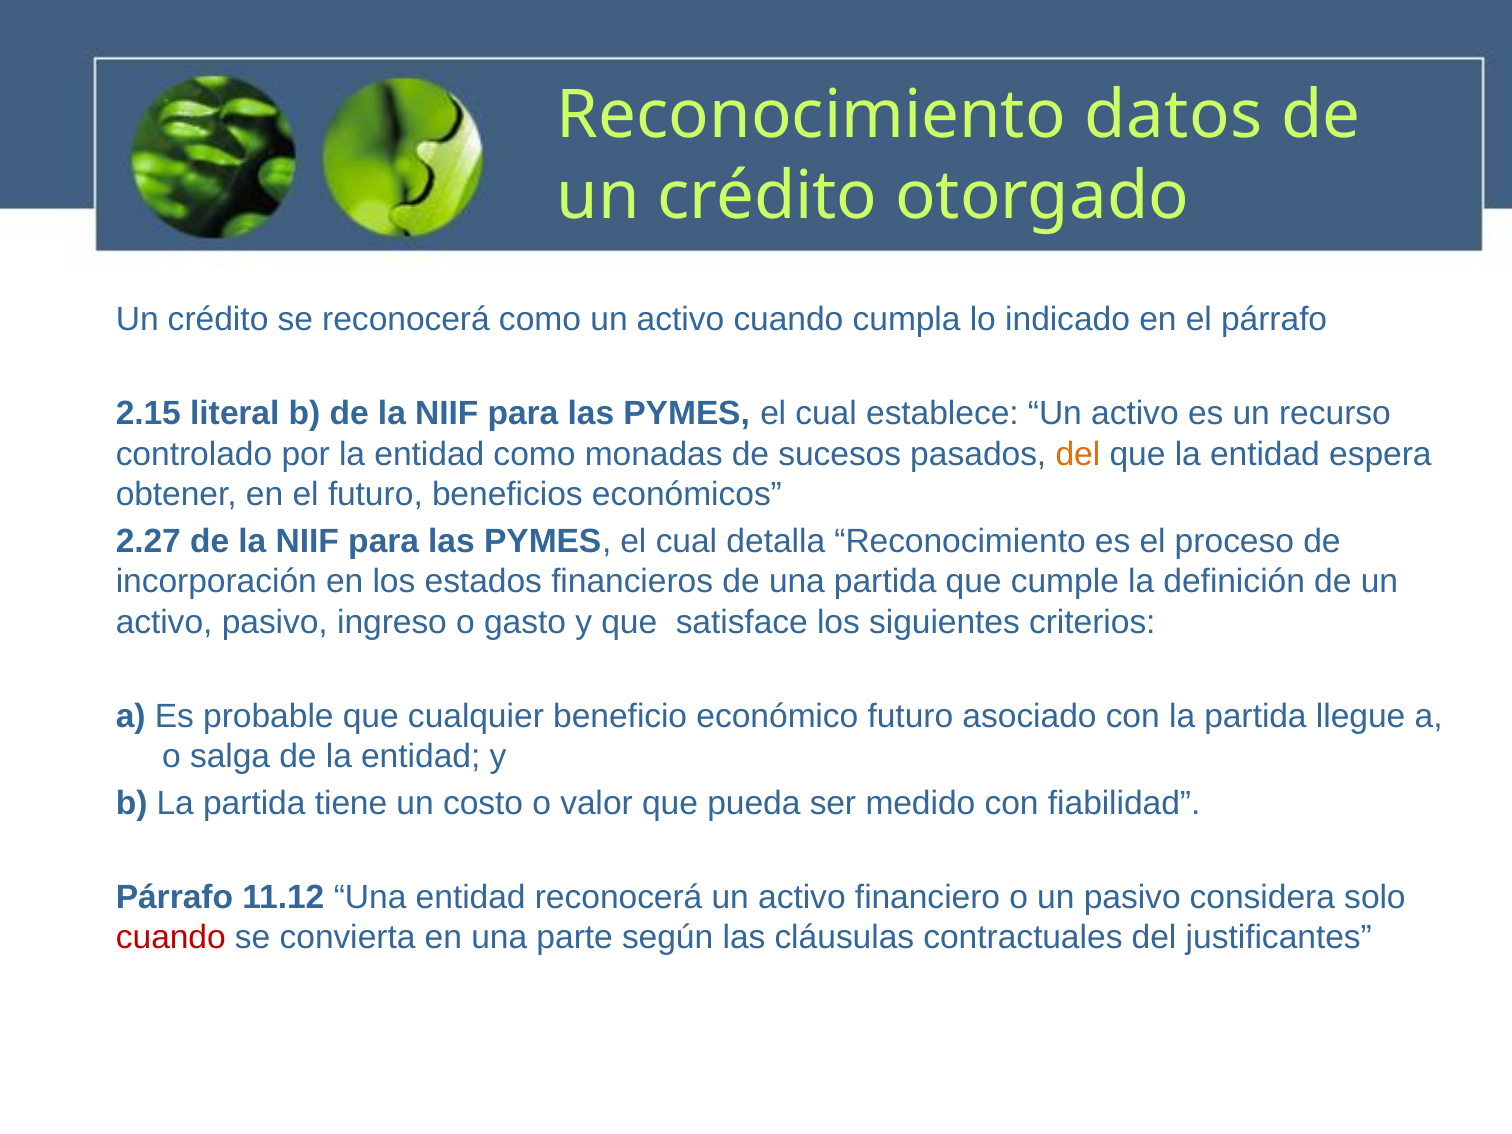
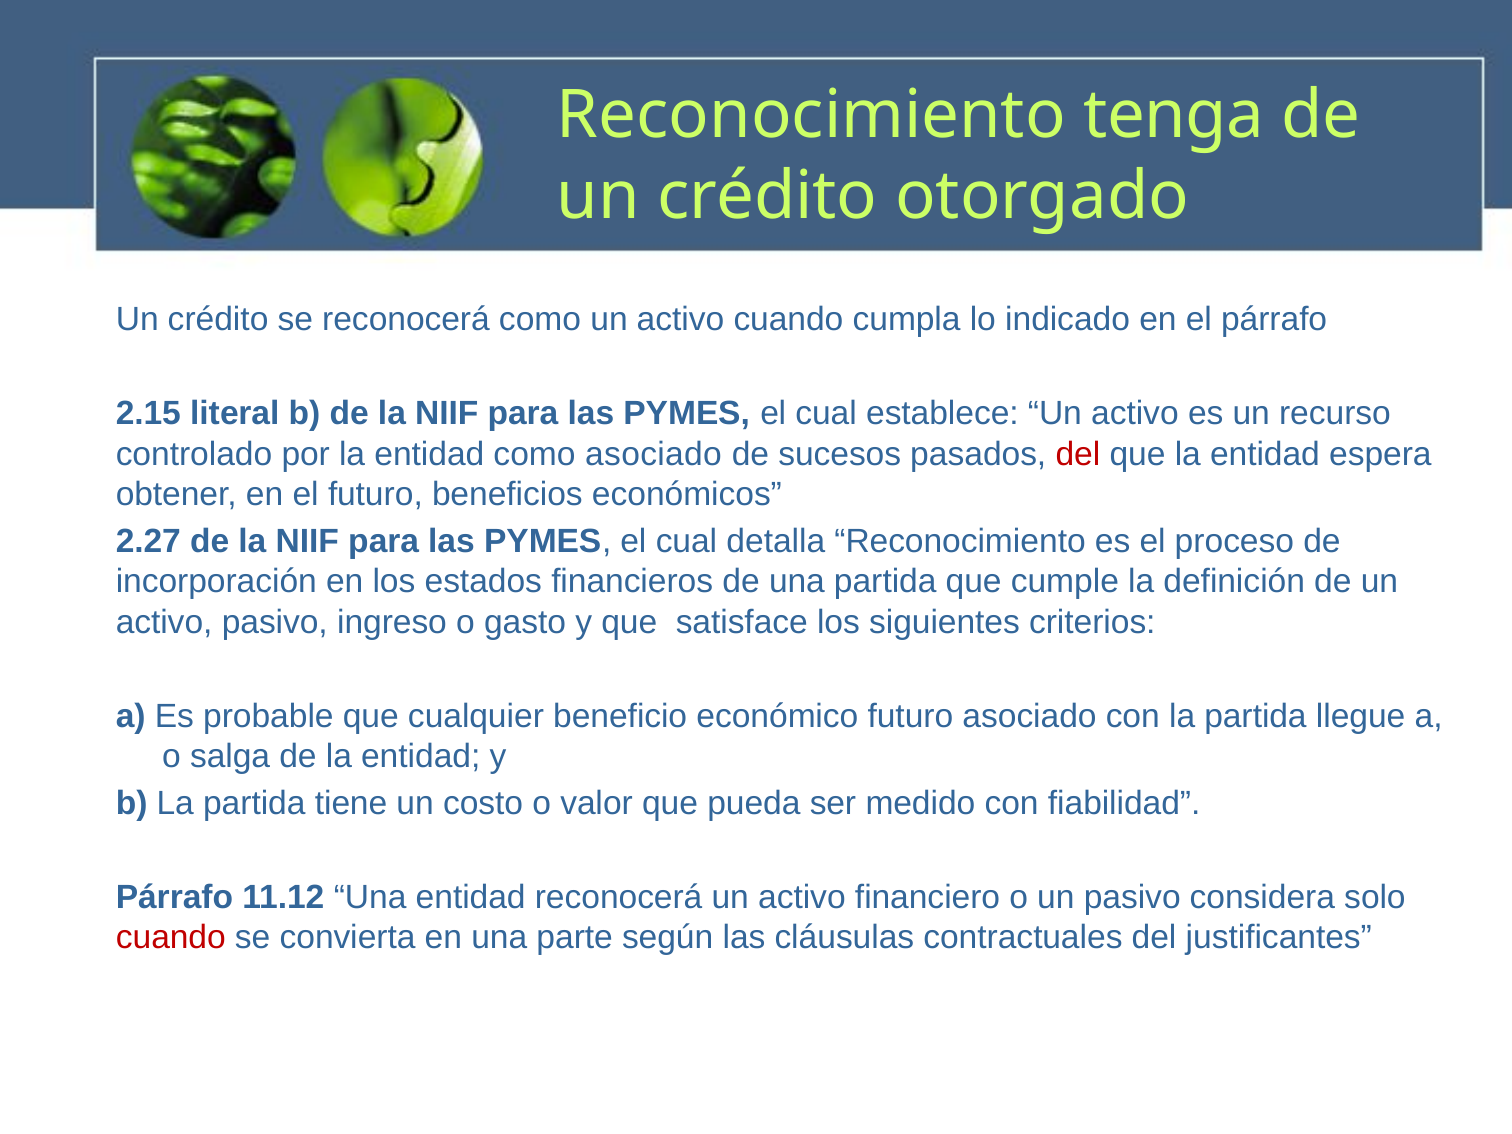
datos: datos -> tenga (1174, 116)
como monadas: monadas -> asociado (654, 454)
del colour: orange -> red (1078, 454)
